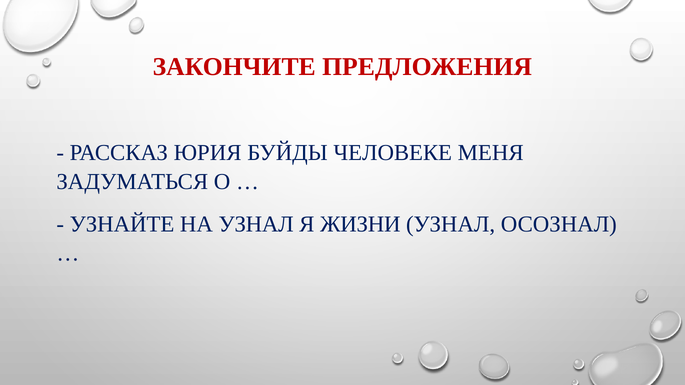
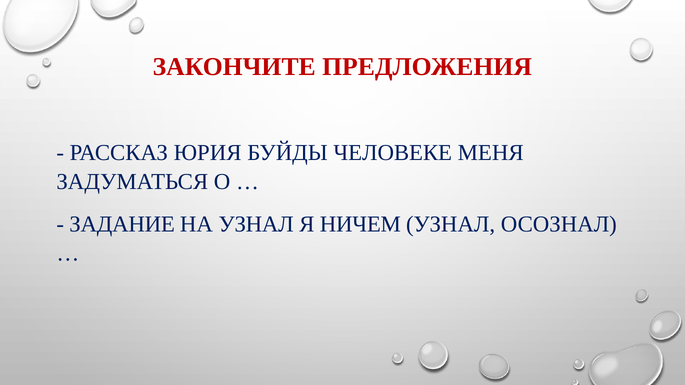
УЗНАЙТЕ: УЗНАЙТЕ -> ЗАДАНИЕ (122, 224)
ЖИЗНИ: ЖИЗНИ -> НИЧЕМ (360, 224)
